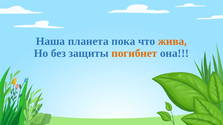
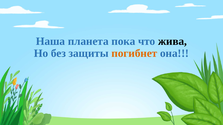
жива colour: orange -> black (172, 41)
